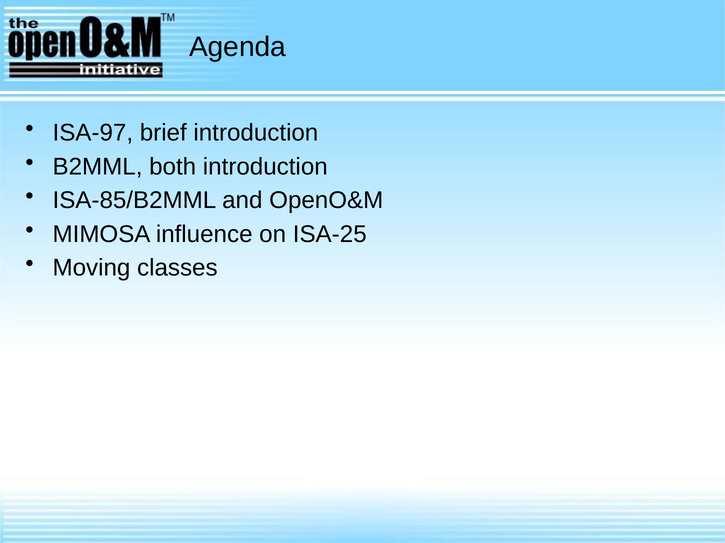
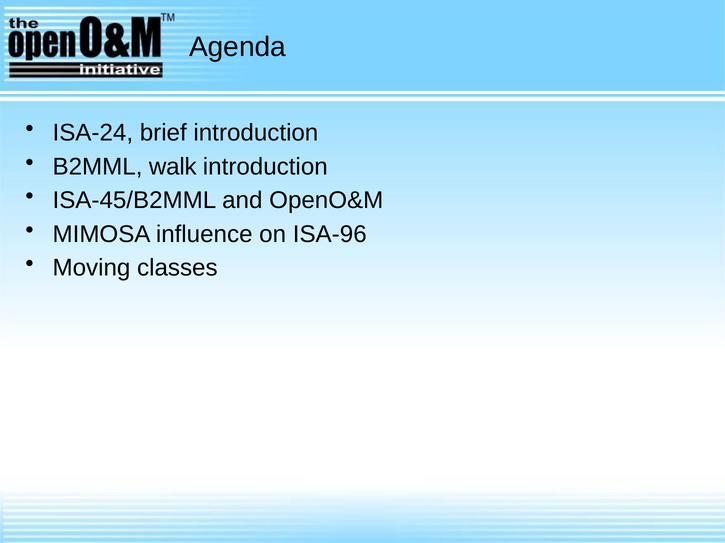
ISA-97: ISA-97 -> ISA-24 (93, 133)
both: both -> walk (173, 167)
ISA-85/B2MML: ISA-85/B2MML -> ISA-45/B2MML (134, 201)
ISA-25: ISA-25 -> ISA-96 (330, 234)
